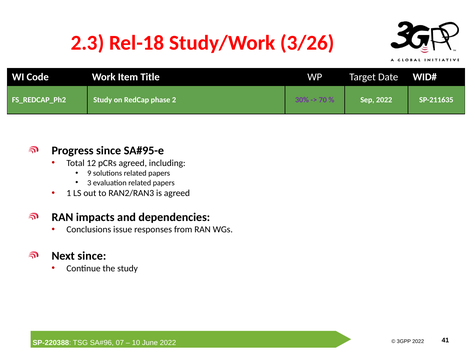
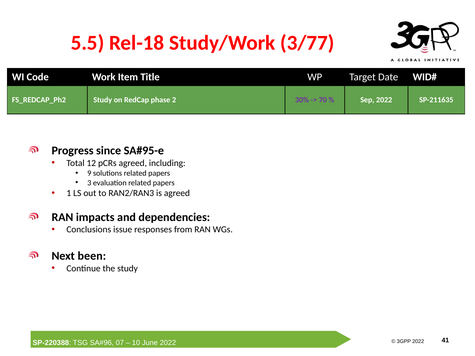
2.3: 2.3 -> 5.5 (87, 43)
3/26: 3/26 -> 3/77 (307, 43)
Next since: since -> been (92, 256)
